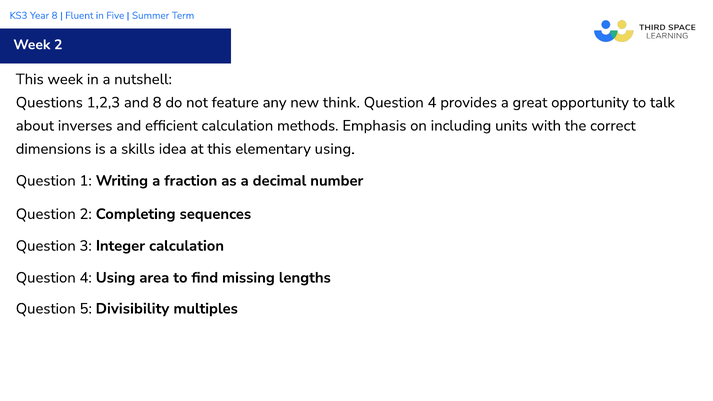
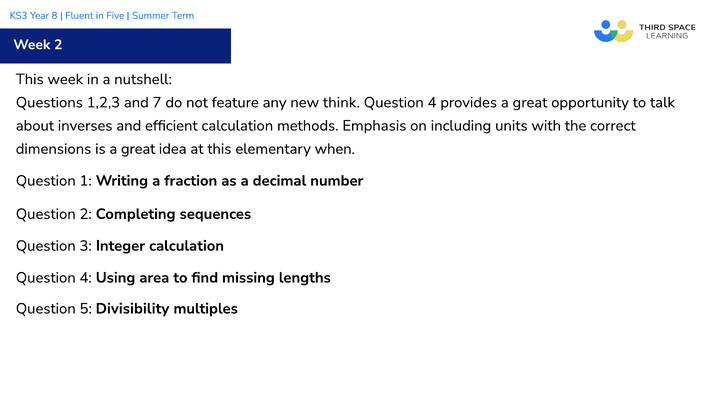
and 8: 8 -> 7 (157, 102)
is a skills: skills -> great (138, 149)
elementary using: using -> when (335, 149)
